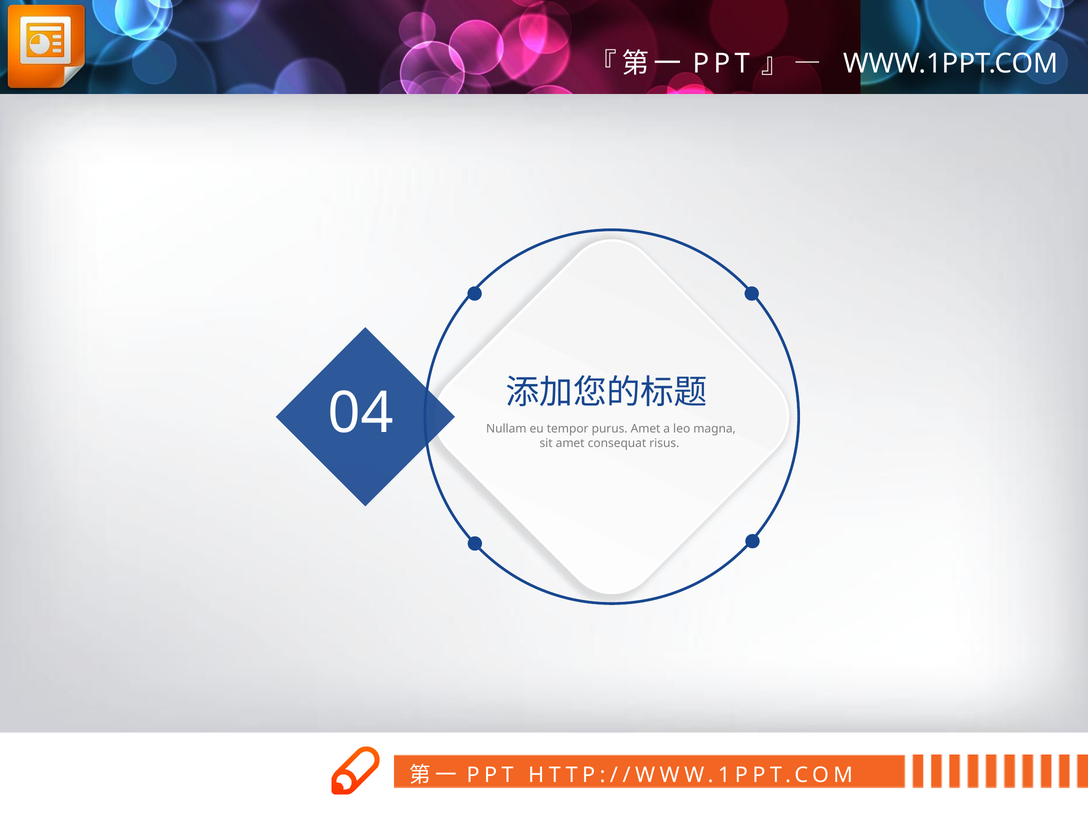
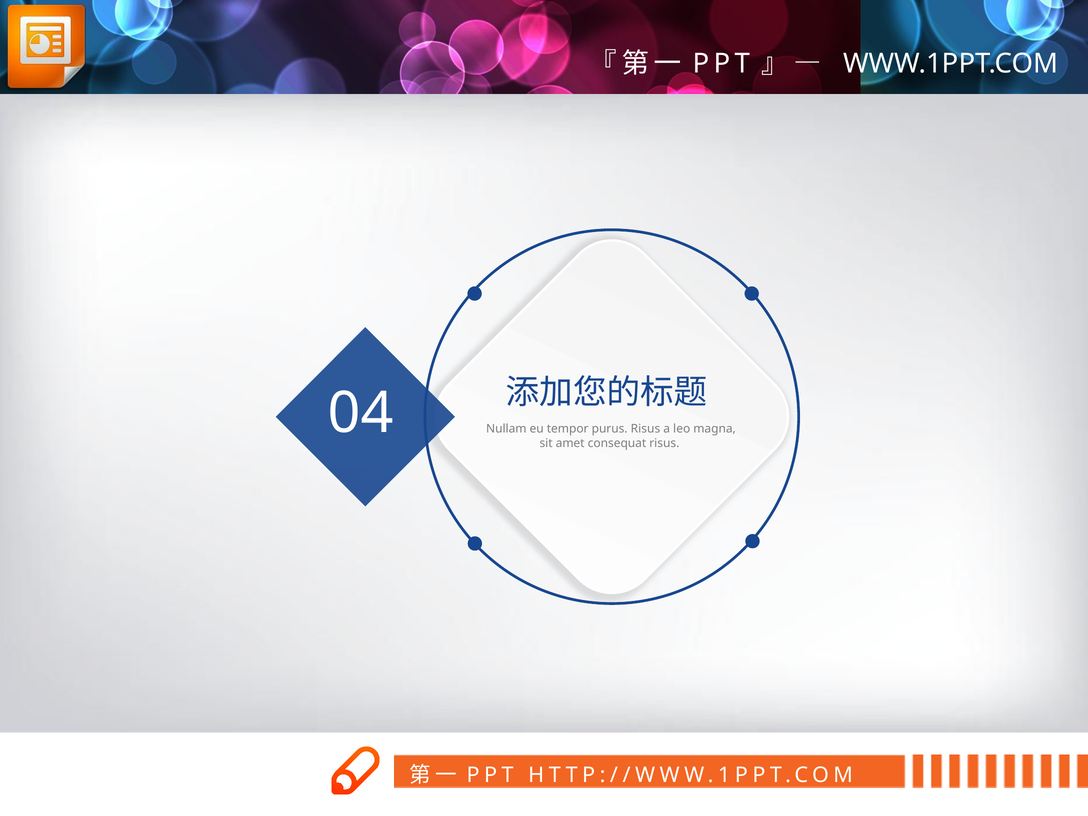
purus Amet: Amet -> Risus (645, 429)
